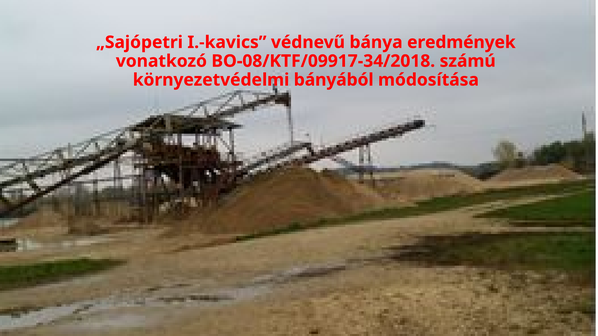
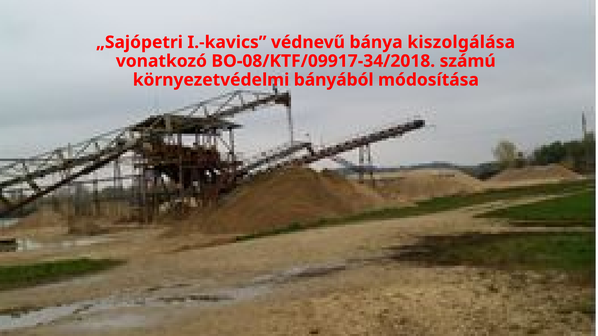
eredmények: eredmények -> kiszolgálása (461, 42)
